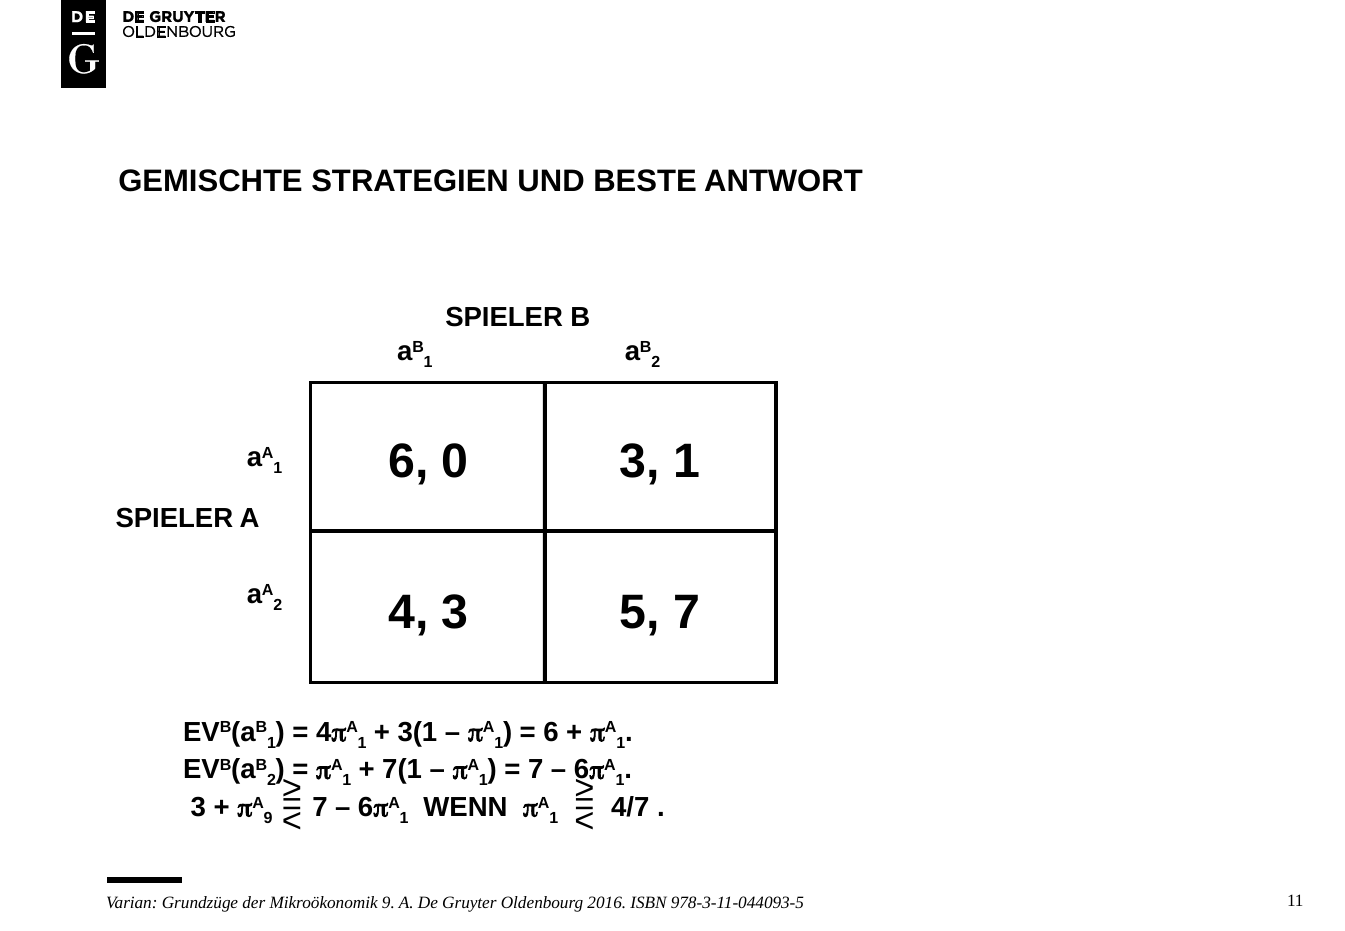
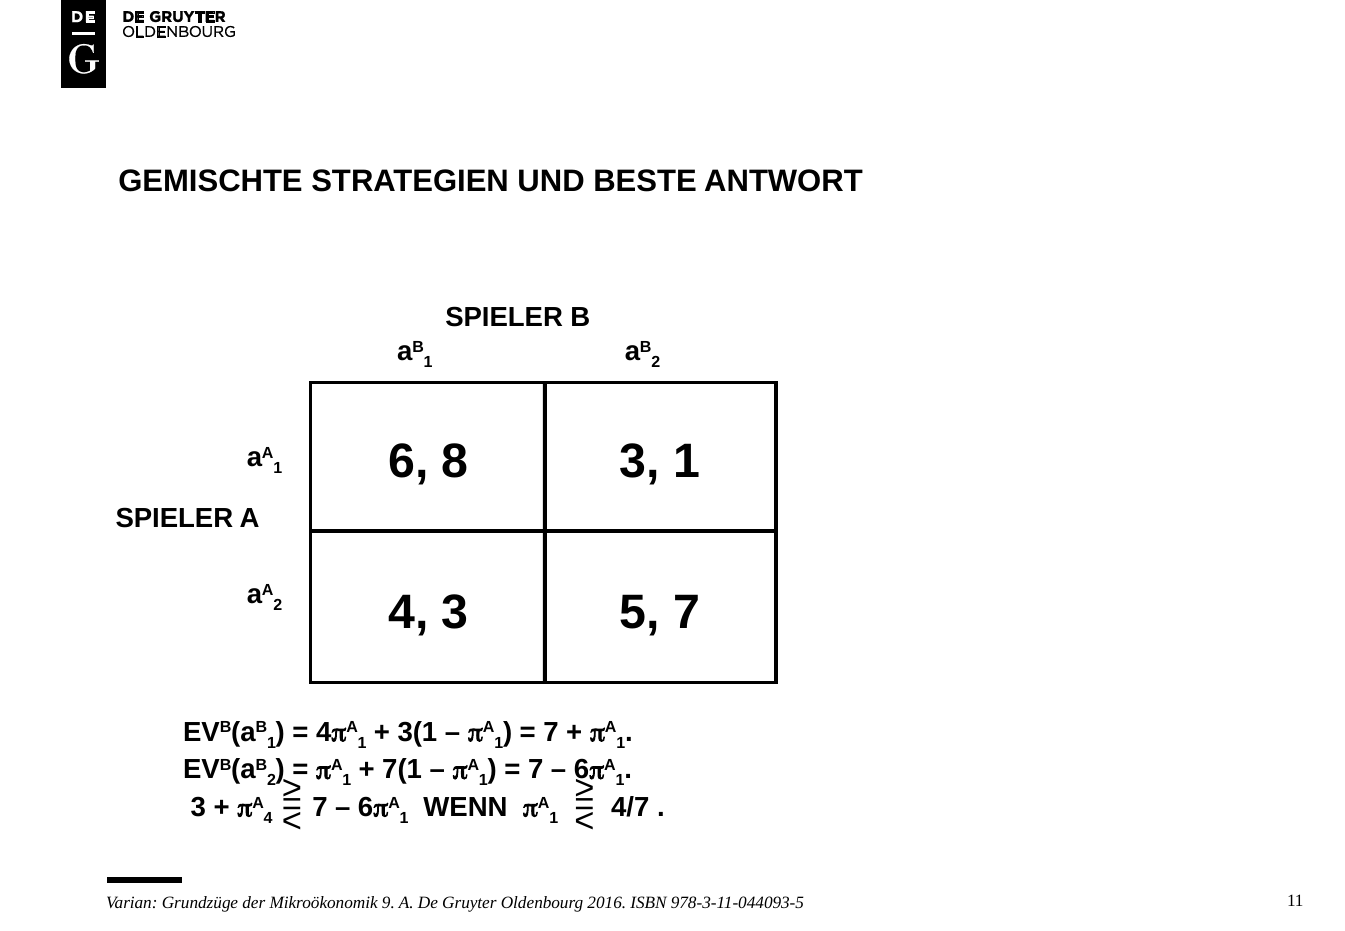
0: 0 -> 8 (455, 462)
6: 6 -> 7 (551, 732)
9: 9 -> 4 (268, 818)
